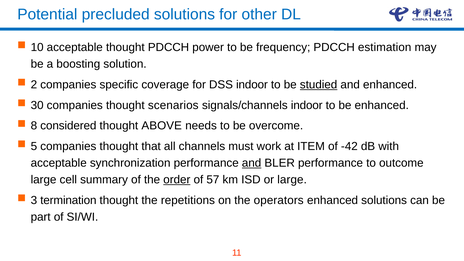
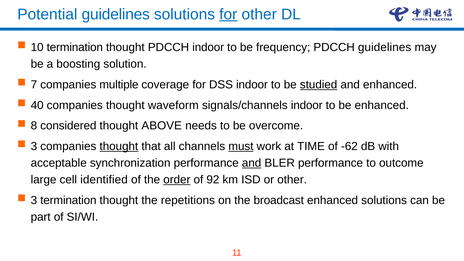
Potential precluded: precluded -> guidelines (116, 14)
for underline: none -> present (228, 14)
10 acceptable: acceptable -> termination (75, 47)
PDCCH power: power -> indoor (208, 47)
PDCCH estimation: estimation -> guidelines (385, 47)
2: 2 -> 7 (34, 85)
specific: specific -> multiple (119, 85)
30: 30 -> 40 (37, 105)
scenarios: scenarios -> waveform (173, 105)
5: 5 -> 3 (34, 146)
thought underline: none -> present (119, 146)
must underline: none -> present (241, 146)
ITEM: ITEM -> TIME (311, 146)
-42: -42 -> -62 (349, 146)
summary: summary -> identified (104, 180)
57: 57 -> 92 (213, 180)
or large: large -> other (292, 180)
operators: operators -> broadcast (279, 200)
